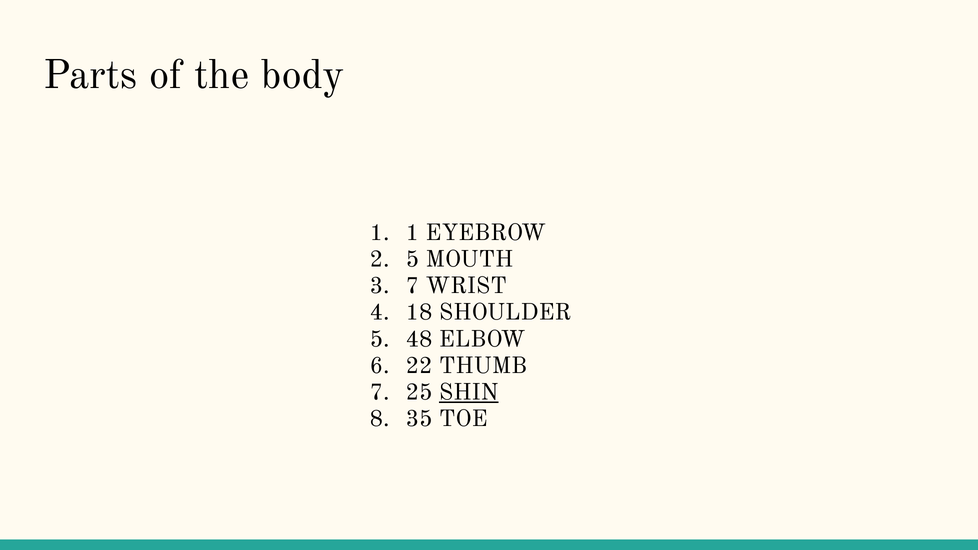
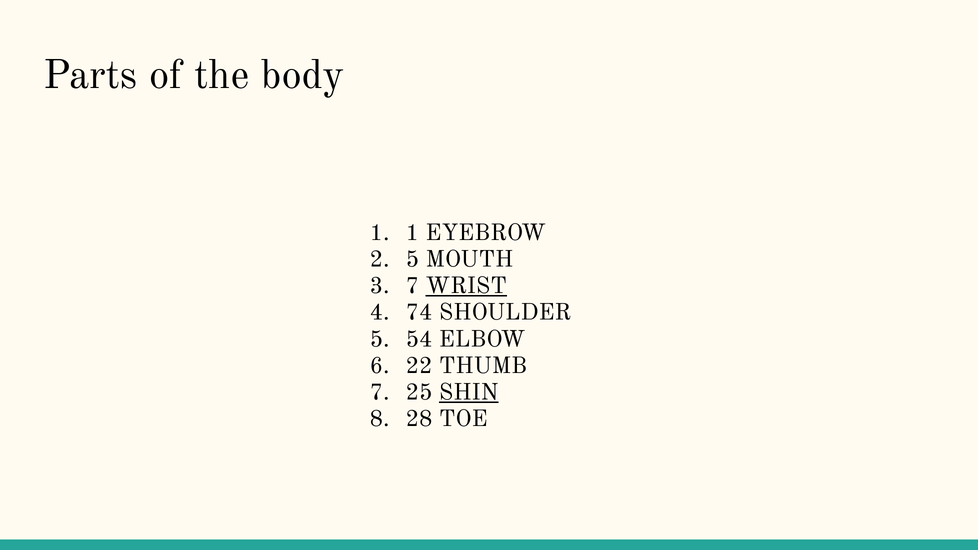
WRIST underline: none -> present (466, 286)
18: 18 -> 74 (419, 312)
48: 48 -> 54 (419, 339)
35: 35 -> 28 (419, 419)
